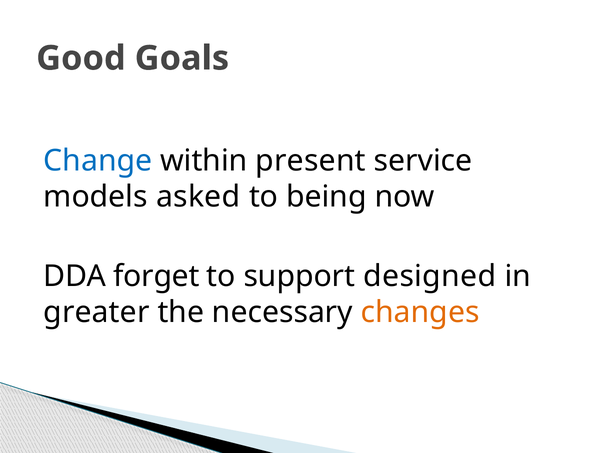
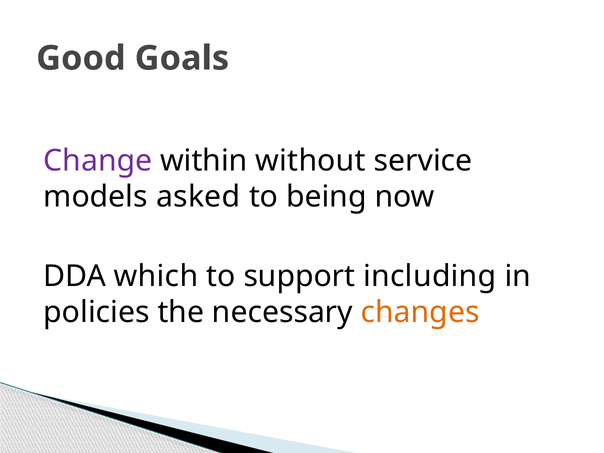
Change colour: blue -> purple (98, 161)
present: present -> without (311, 161)
forget: forget -> which (156, 276)
designed: designed -> including (430, 276)
greater: greater -> policies (97, 312)
